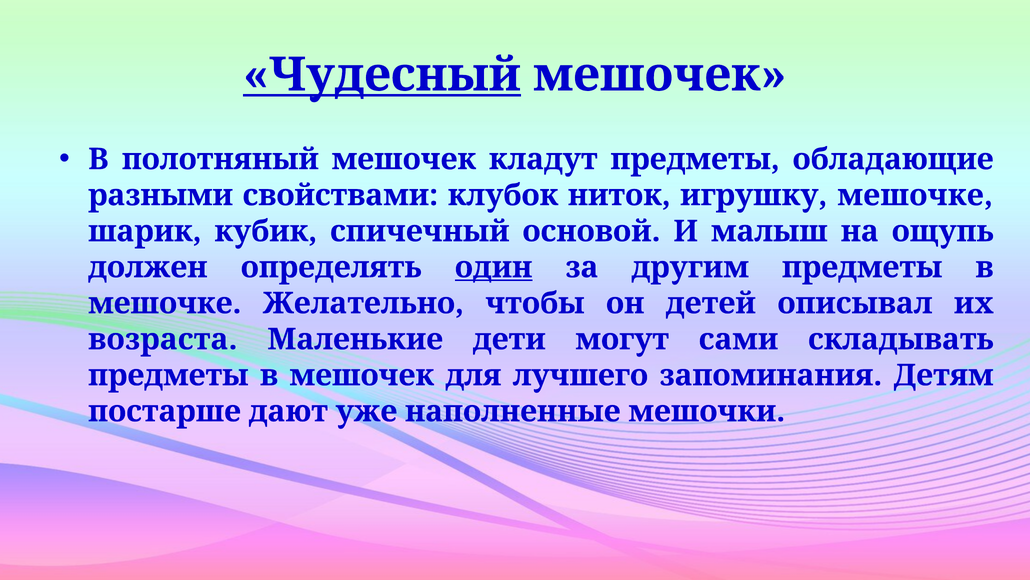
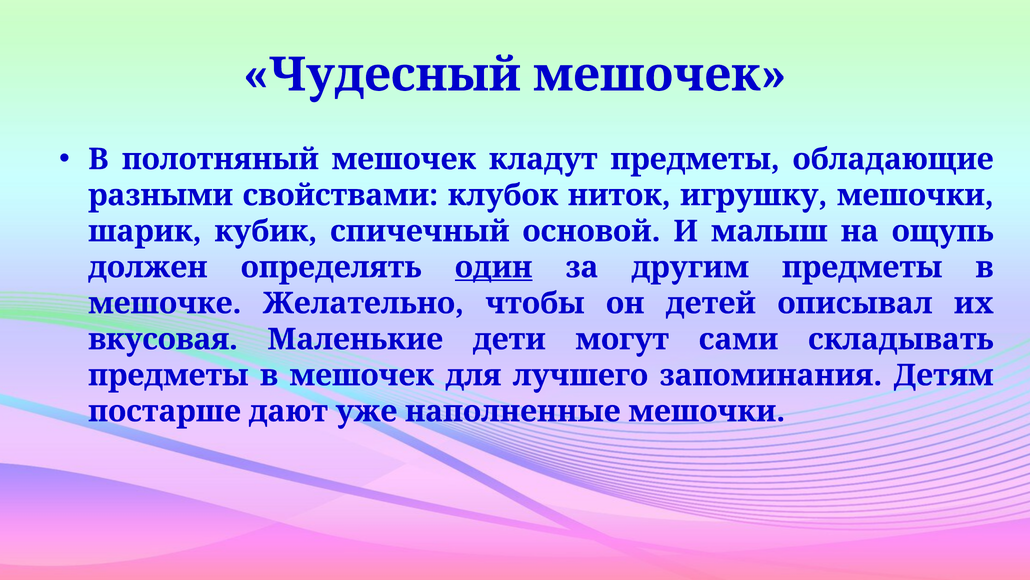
Чудесный underline: present -> none (382, 75)
игрушку мешочке: мешочке -> мешочки (915, 195)
возраста: возраста -> вкусовая (163, 339)
